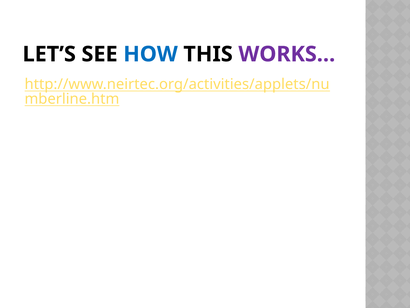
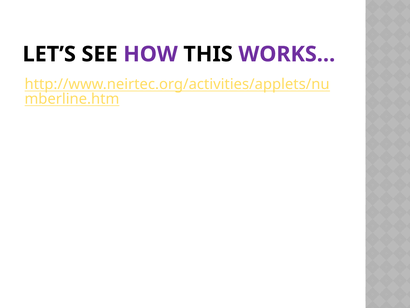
HOW colour: blue -> purple (151, 54)
